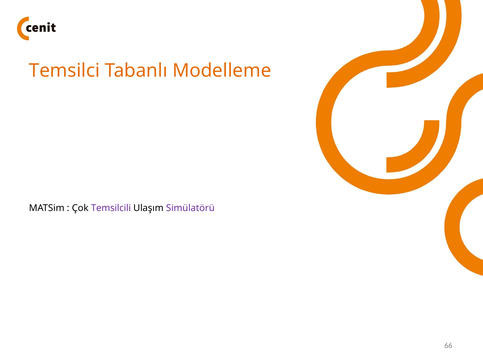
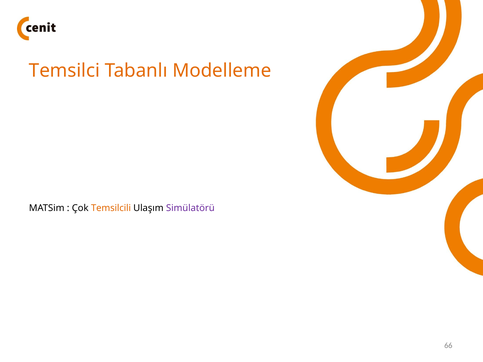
Temsilcili colour: purple -> orange (111, 208)
